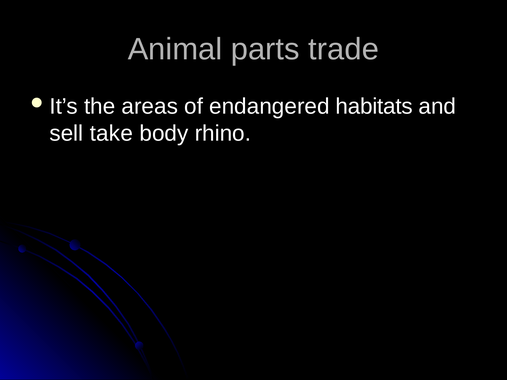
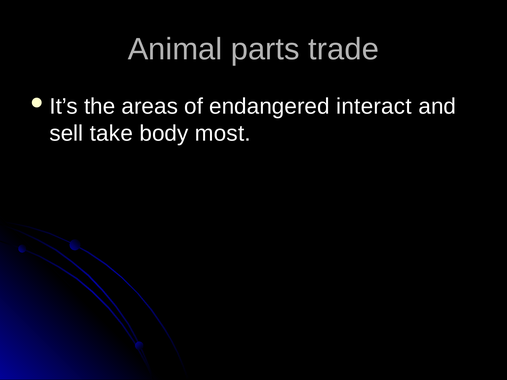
habitats: habitats -> interact (374, 106)
rhino: rhino -> most (223, 133)
